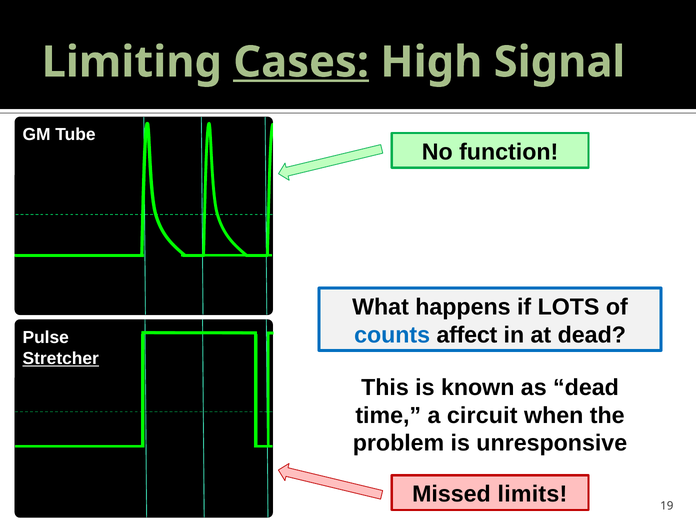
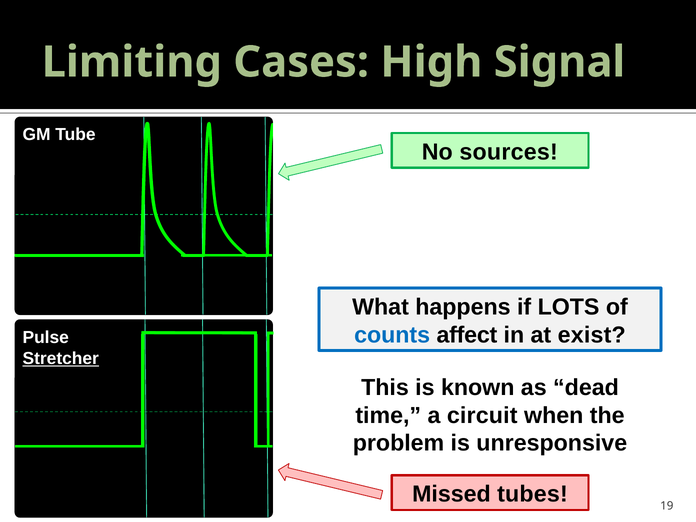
Cases underline: present -> none (301, 62)
function: function -> sources (509, 152)
at dead: dead -> exist (592, 335)
limits: limits -> tubes (532, 494)
